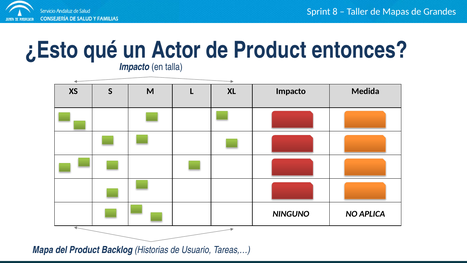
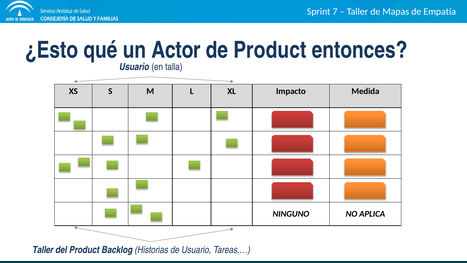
8: 8 -> 7 (335, 12)
Grandes: Grandes -> Empatía (440, 12)
Impacto: Impacto -> Usuario (134, 67)
Mapa: Mapa -> Taller (43, 250)
